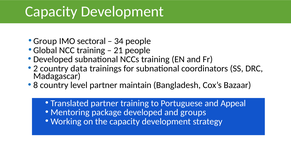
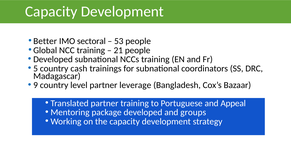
Group: Group -> Better (45, 41)
34: 34 -> 53 (119, 41)
2: 2 -> 5 (36, 69)
data: data -> cash (79, 69)
8: 8 -> 9 (36, 86)
maintain: maintain -> leverage (135, 86)
